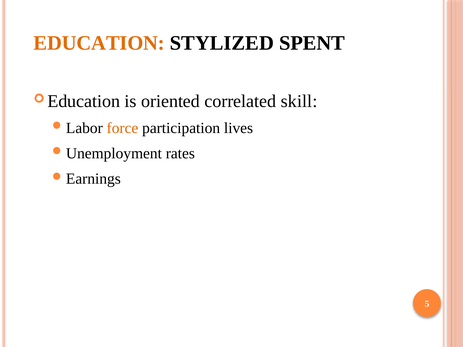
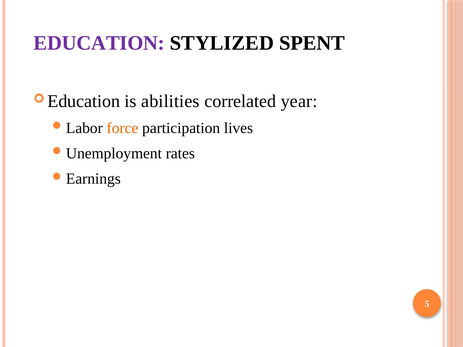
EDUCATION colour: orange -> purple (99, 43)
oriented: oriented -> abilities (170, 101)
skill: skill -> year (299, 101)
